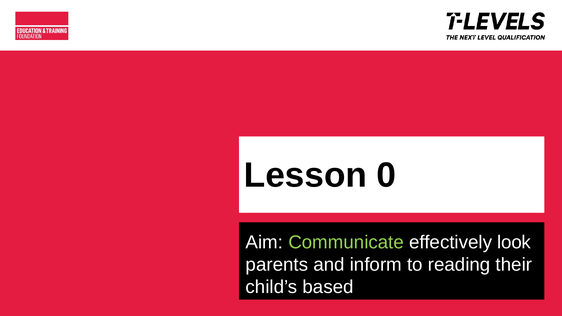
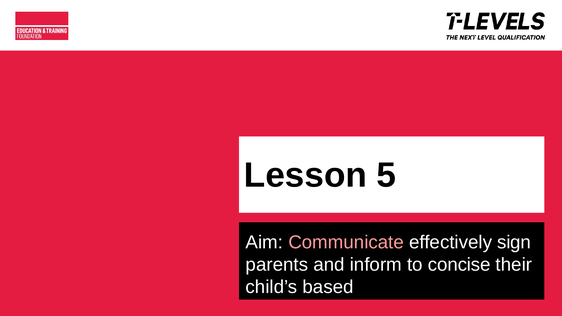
0: 0 -> 5 (386, 175)
Communicate colour: light green -> pink (346, 242)
look: look -> sign (514, 242)
reading: reading -> concise (459, 265)
